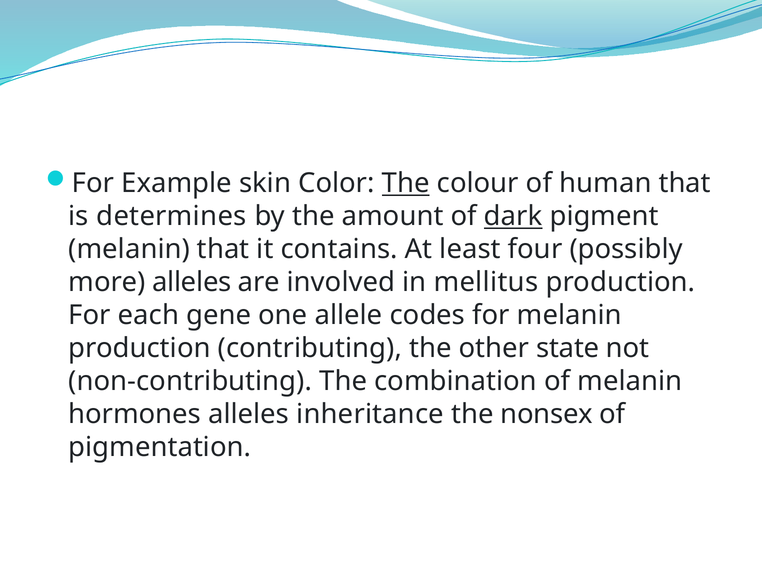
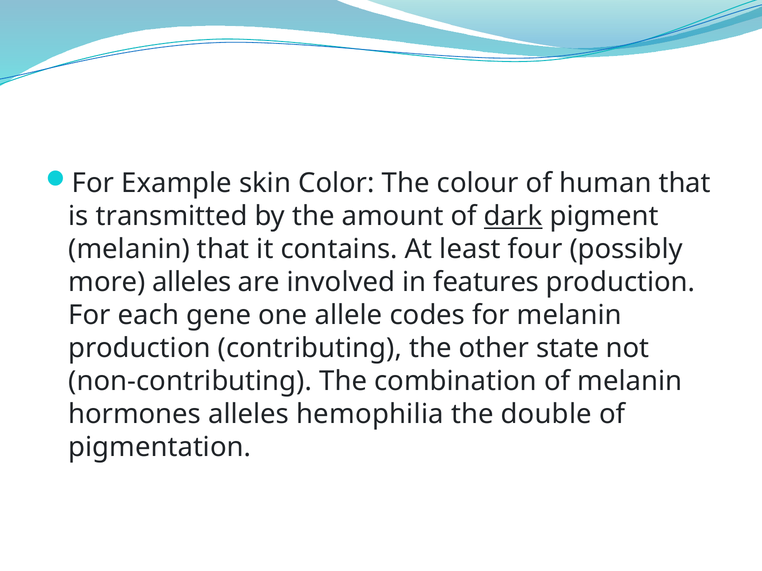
The underline: present -> none (406, 183)
determines: determines -> transmitted (172, 216)
mellitus: mellitus -> features (486, 282)
inheritance: inheritance -> hemophilia (370, 414)
nonsex: nonsex -> double (546, 414)
